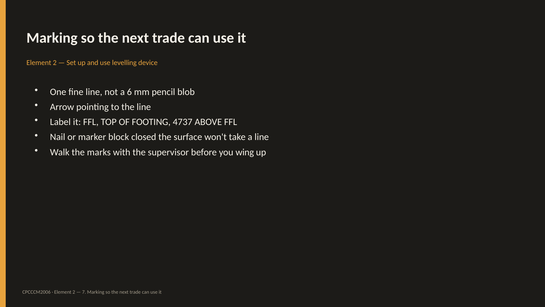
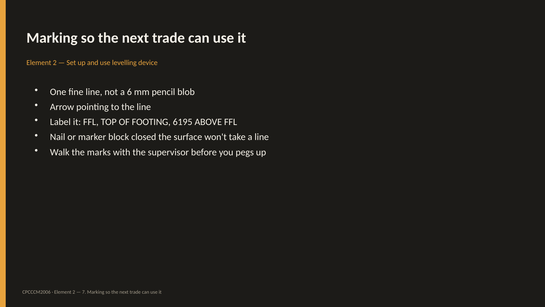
4737: 4737 -> 6195 (183, 122)
wing: wing -> pegs (245, 152)
